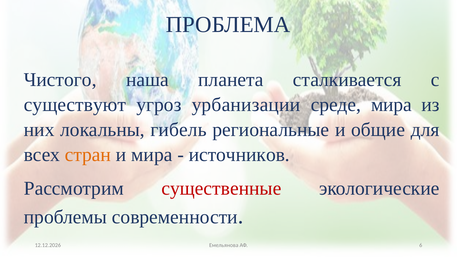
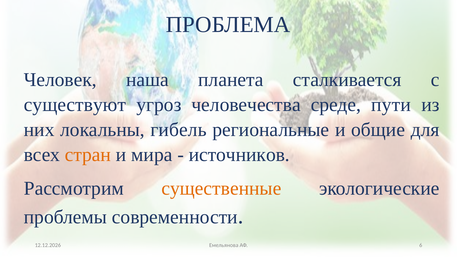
Чистого: Чистого -> Человек (60, 80)
урбанизации: урбанизации -> человечества (246, 105)
среде мира: мира -> пути (391, 105)
существенные colour: red -> orange (221, 189)
